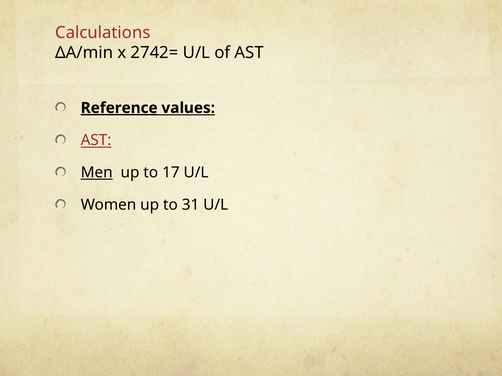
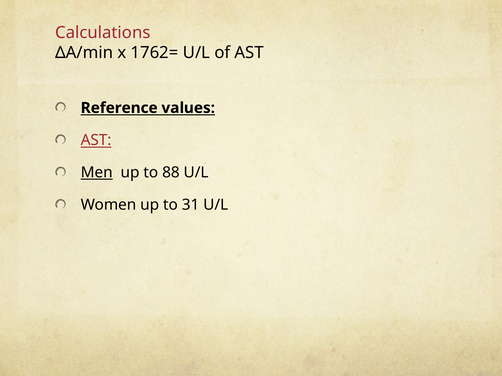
2742=: 2742= -> 1762= (155, 53)
Reference underline: present -> none (119, 108)
17: 17 -> 88 (171, 173)
